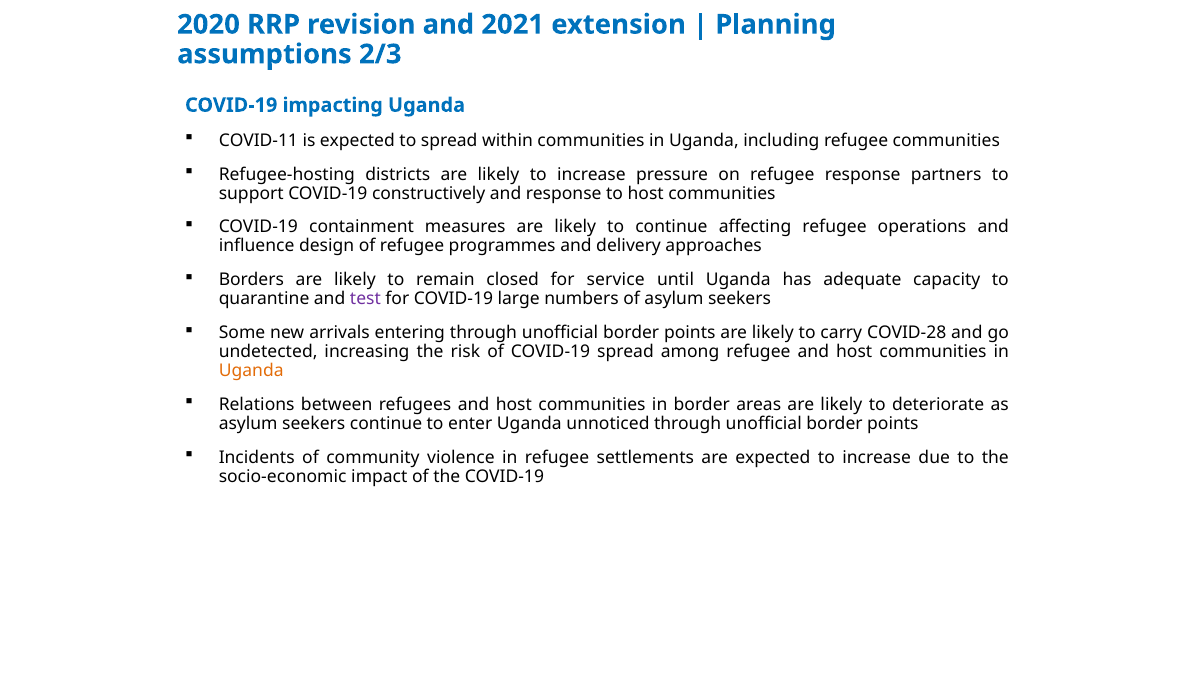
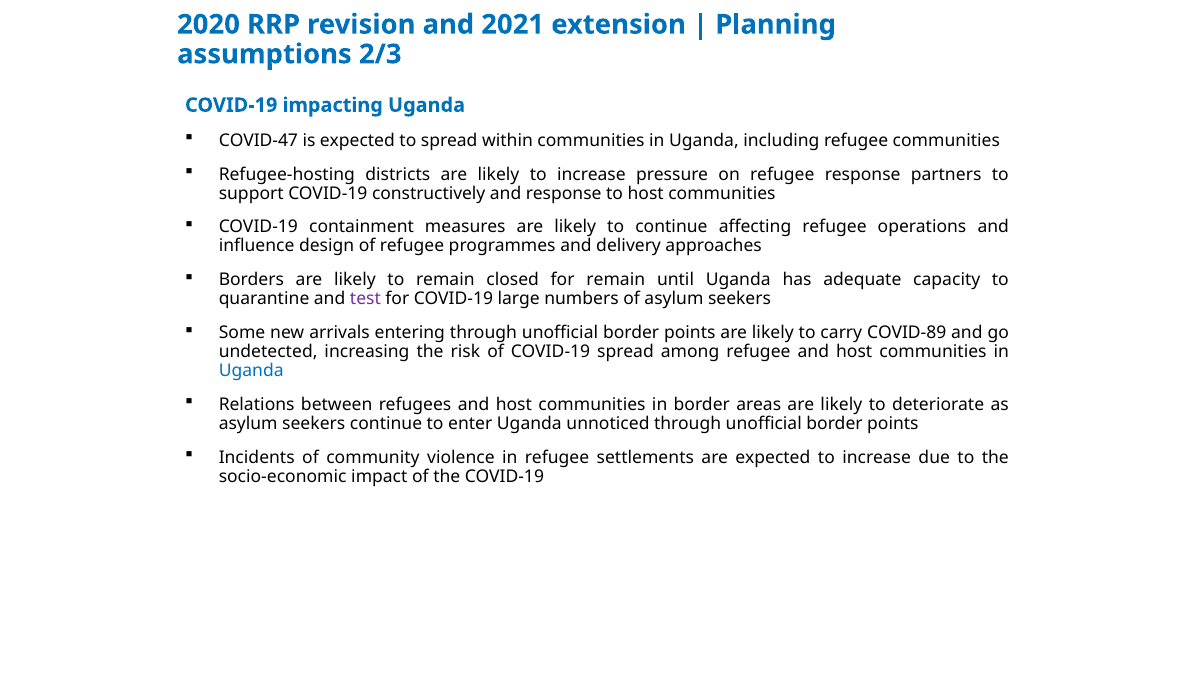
COVID-11: COVID-11 -> COVID-47 (258, 140)
for service: service -> remain (616, 280)
COVID-28: COVID-28 -> COVID-89 (907, 333)
Uganda colour: orange -> blue (251, 371)
